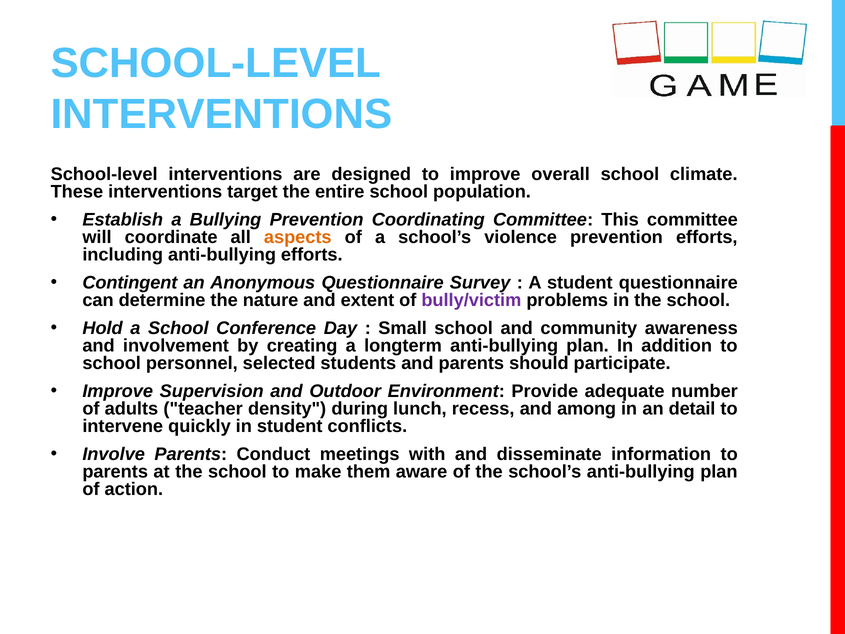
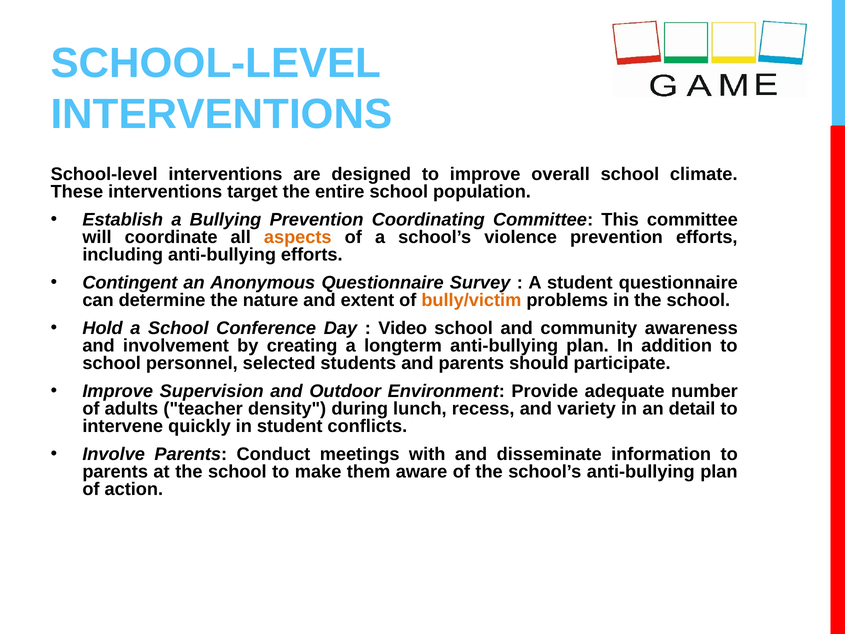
bully/victim colour: purple -> orange (471, 300)
Small: Small -> Video (403, 328)
among: among -> variety (587, 409)
